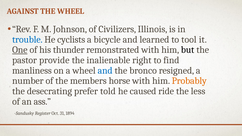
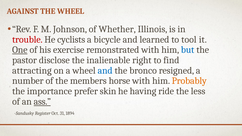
Civilizers: Civilizers -> Whether (117, 29)
trouble colour: blue -> red (27, 40)
thunder: thunder -> exercise (69, 50)
but colour: black -> blue (188, 50)
provide: provide -> disclose (54, 60)
manliness: manliness -> attracting (32, 71)
desecrating: desecrating -> importance (49, 91)
told: told -> skin (108, 91)
caused: caused -> having (143, 91)
ass underline: none -> present (42, 102)
